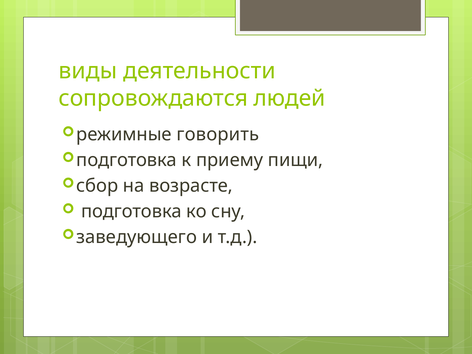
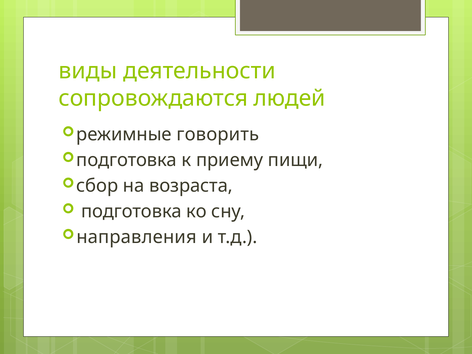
возрасте: возрасте -> возраста (191, 186)
заведующего: заведующего -> направления (137, 237)
